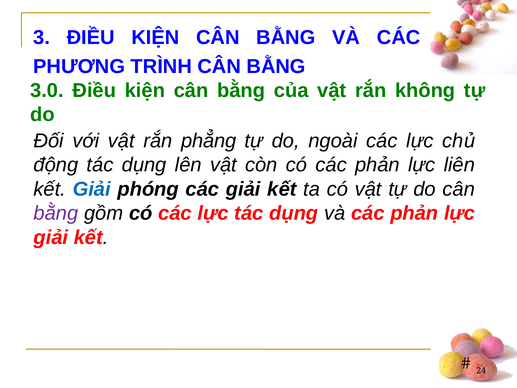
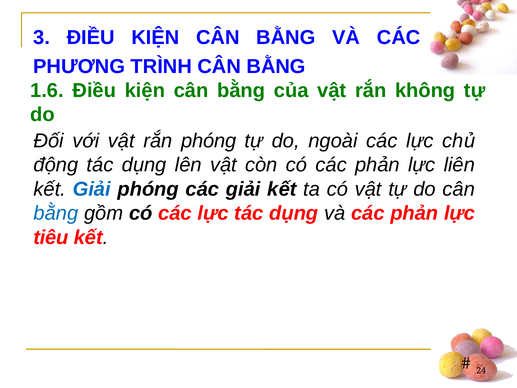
3.0: 3.0 -> 1.6 (47, 90)
rắn phẳng: phẳng -> phóng (209, 141)
bằng colour: purple -> blue (56, 213)
giải: giải -> tiêu (51, 237)
